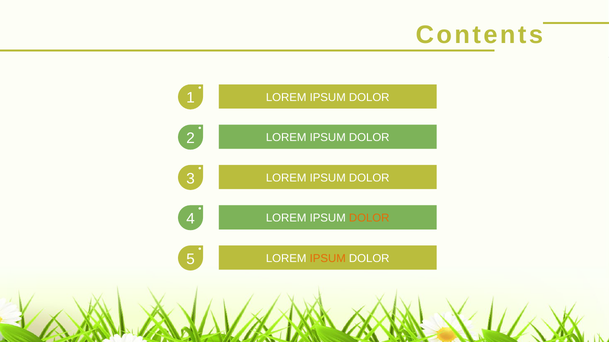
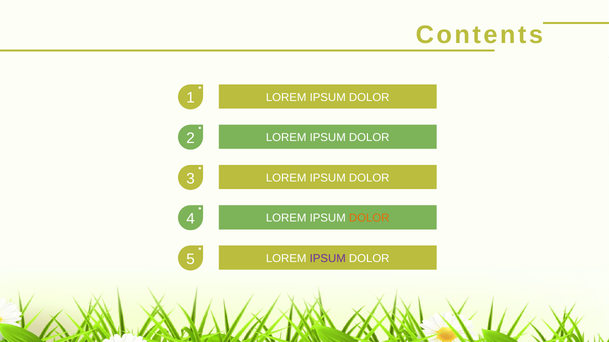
IPSUM colour: orange -> purple (328, 259)
